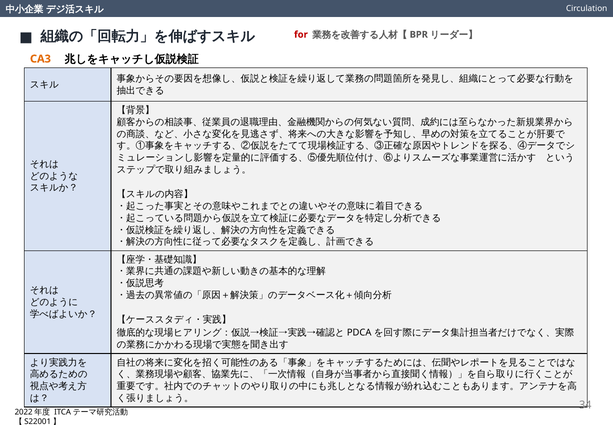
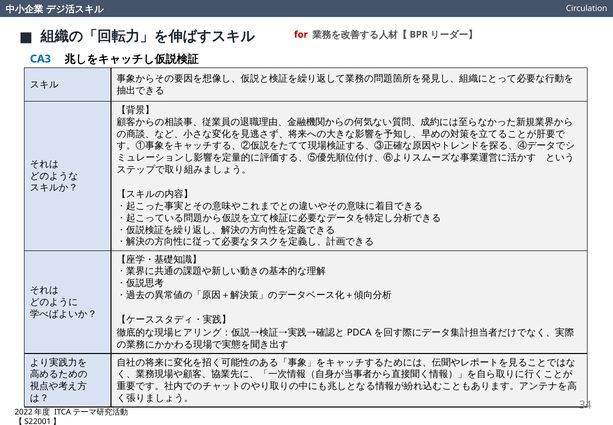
CA3 colour: orange -> blue (40, 59)
